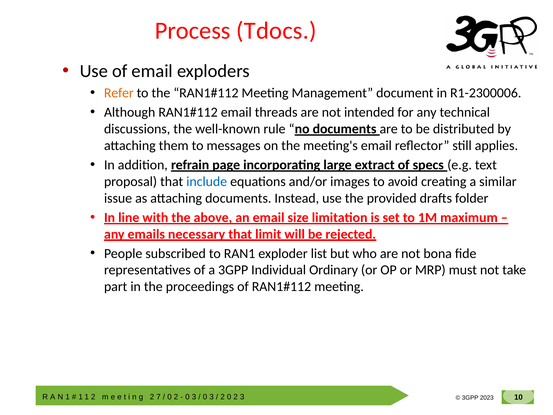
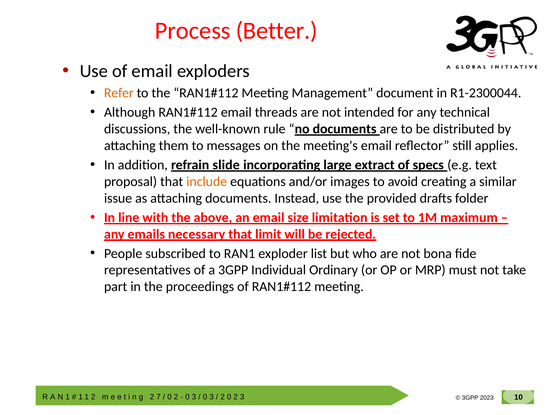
Tdocs: Tdocs -> Better (277, 31)
R1-2300006: R1-2300006 -> R1-2300044 (486, 93)
page: page -> slide (226, 165)
include colour: blue -> orange (207, 181)
